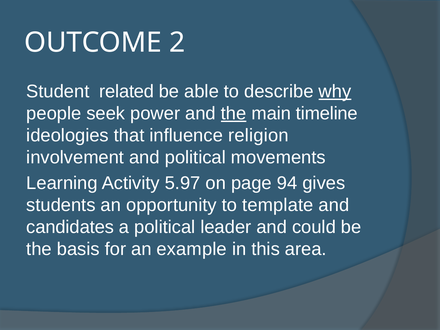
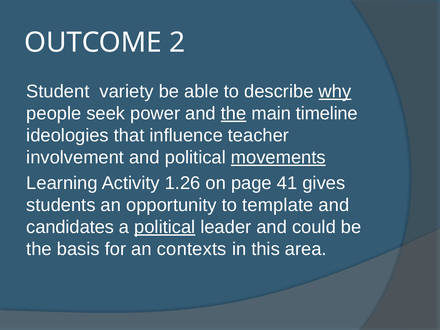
related: related -> variety (127, 91)
religion: religion -> teacher (258, 135)
movements underline: none -> present (278, 157)
5.97: 5.97 -> 1.26 (183, 183)
94: 94 -> 41 (287, 183)
political underline: none -> present (165, 227)
example: example -> contexts (192, 249)
